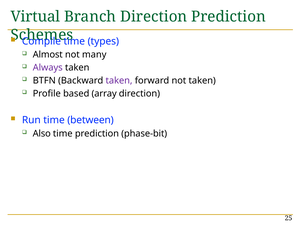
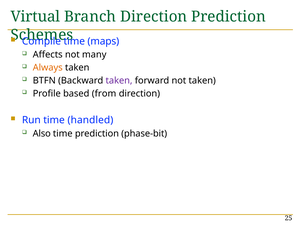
types: types -> maps (103, 41)
Almost: Almost -> Affects (48, 55)
Always colour: purple -> orange (48, 68)
array: array -> from (104, 94)
between: between -> handled (90, 120)
